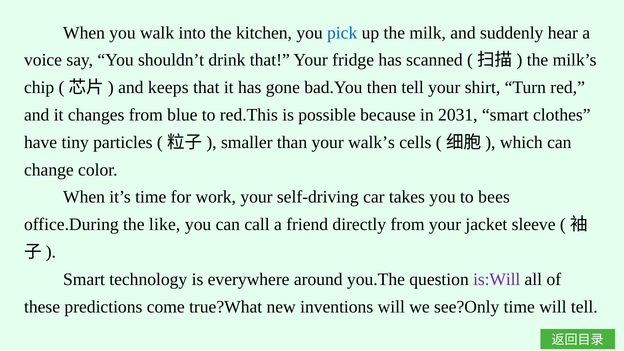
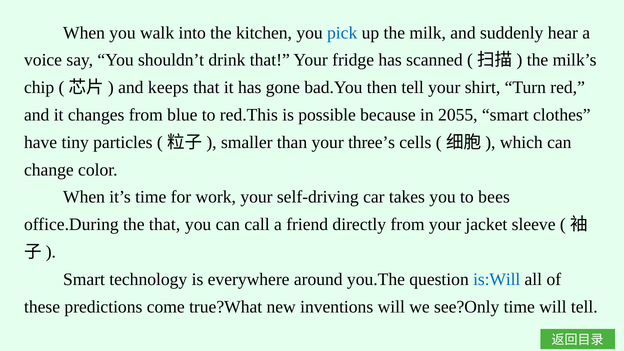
2031: 2031 -> 2055 (458, 115)
walk’s: walk’s -> three’s (372, 142)
the like: like -> that (165, 225)
is:Will colour: purple -> blue (497, 279)
